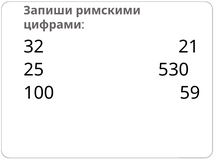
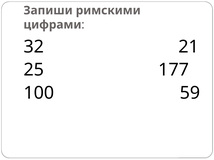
530: 530 -> 177 (174, 70)
